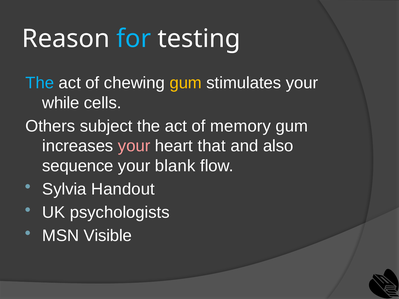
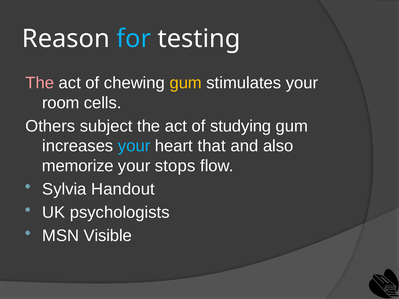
The colour: light blue -> pink (40, 83)
while: while -> room (61, 103)
memory: memory -> studying (241, 126)
your colour: pink -> light blue (134, 146)
sequence: sequence -> memorize (78, 166)
blank: blank -> stops (175, 166)
